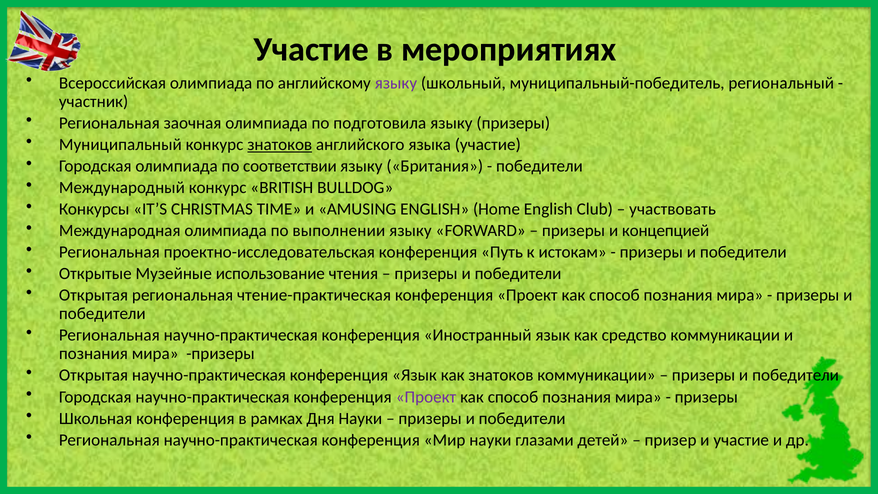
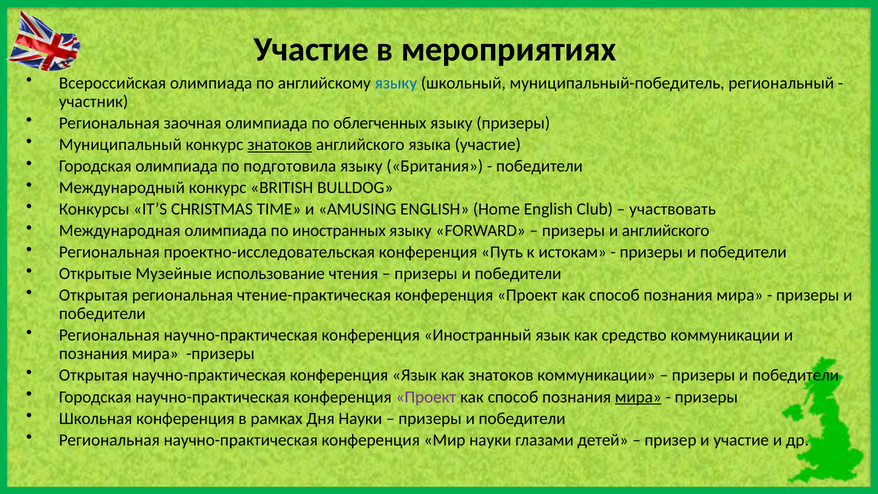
языку colour: purple -> blue (396, 83)
подготовила: подготовила -> облегченных (380, 123)
соответствии: соответствии -> подготовила (290, 166)
выполнении: выполнении -> иностранных (339, 231)
и концепцией: концепцией -> английского (666, 231)
мира underline: none -> present (638, 397)
